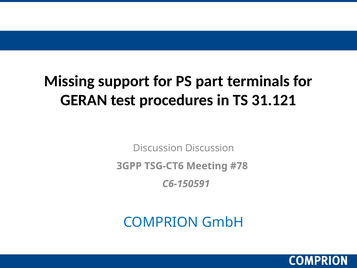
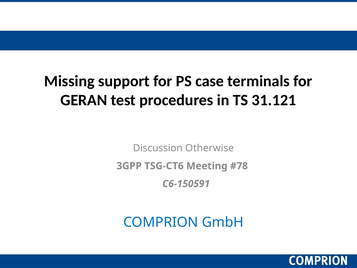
part: part -> case (210, 81)
Discussion Discussion: Discussion -> Otherwise (210, 148)
